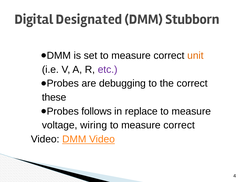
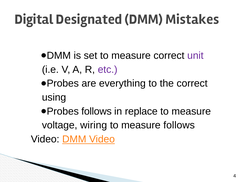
Stubborn: Stubborn -> Mistakes (192, 19)
unit colour: orange -> purple (195, 56)
debugging: debugging -> everything (122, 84)
these: these -> using (54, 97)
correct: correct -> follows (179, 125)
